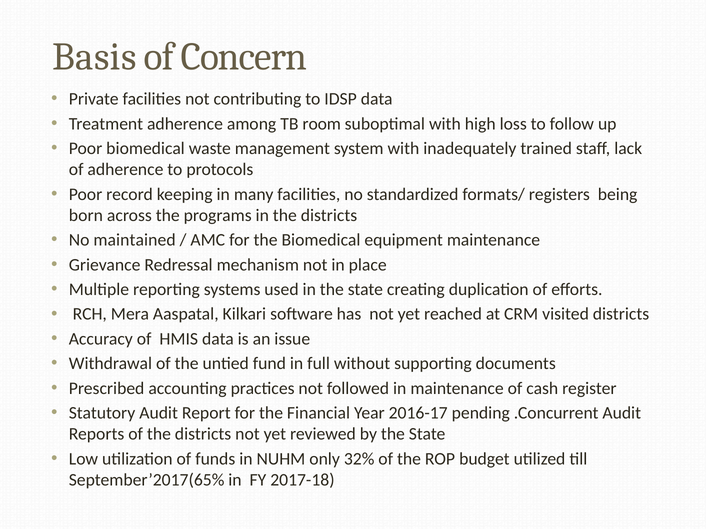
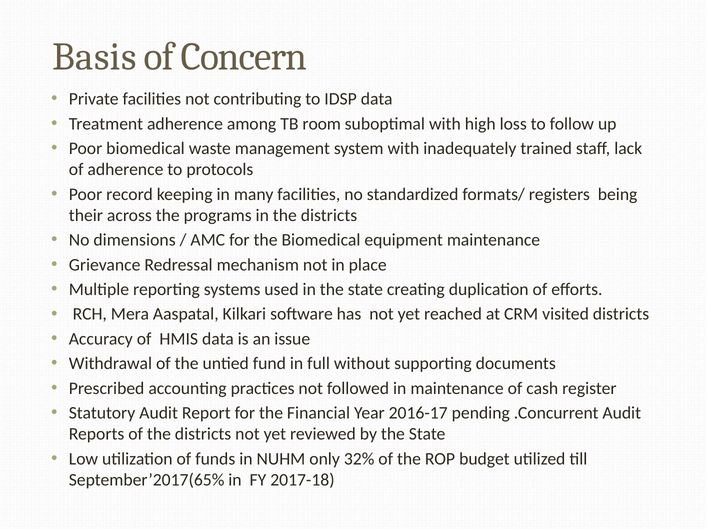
born: born -> their (86, 216)
maintained: maintained -> dimensions (135, 240)
